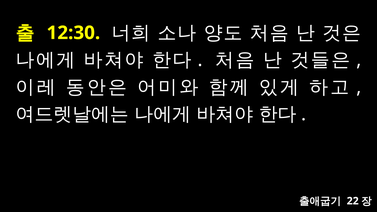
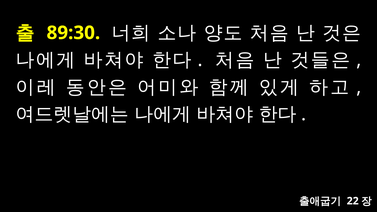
12:30: 12:30 -> 89:30 (73, 33)
